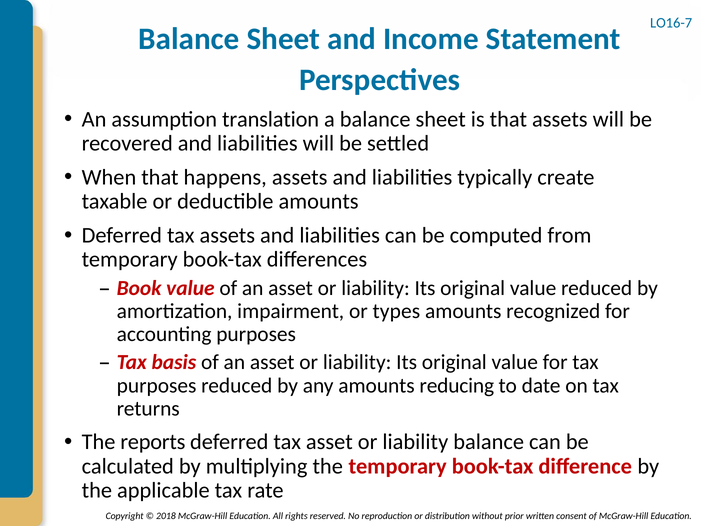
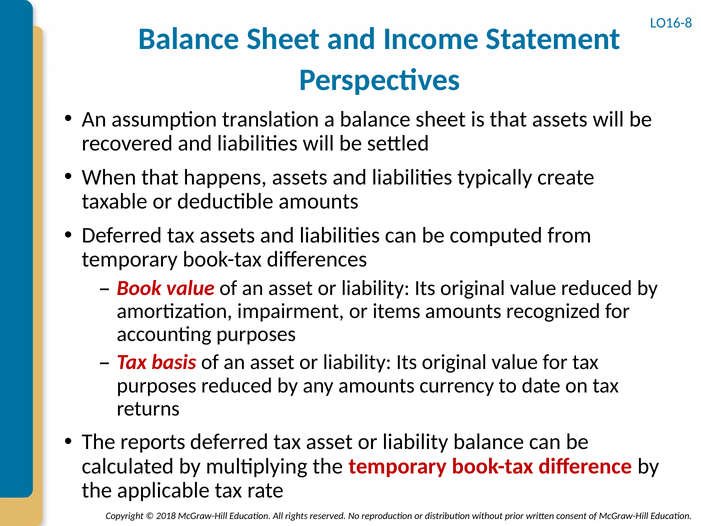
LO16-7: LO16-7 -> LO16-8 (671, 23)
types: types -> items (396, 311)
reducing: reducing -> currency (457, 385)
